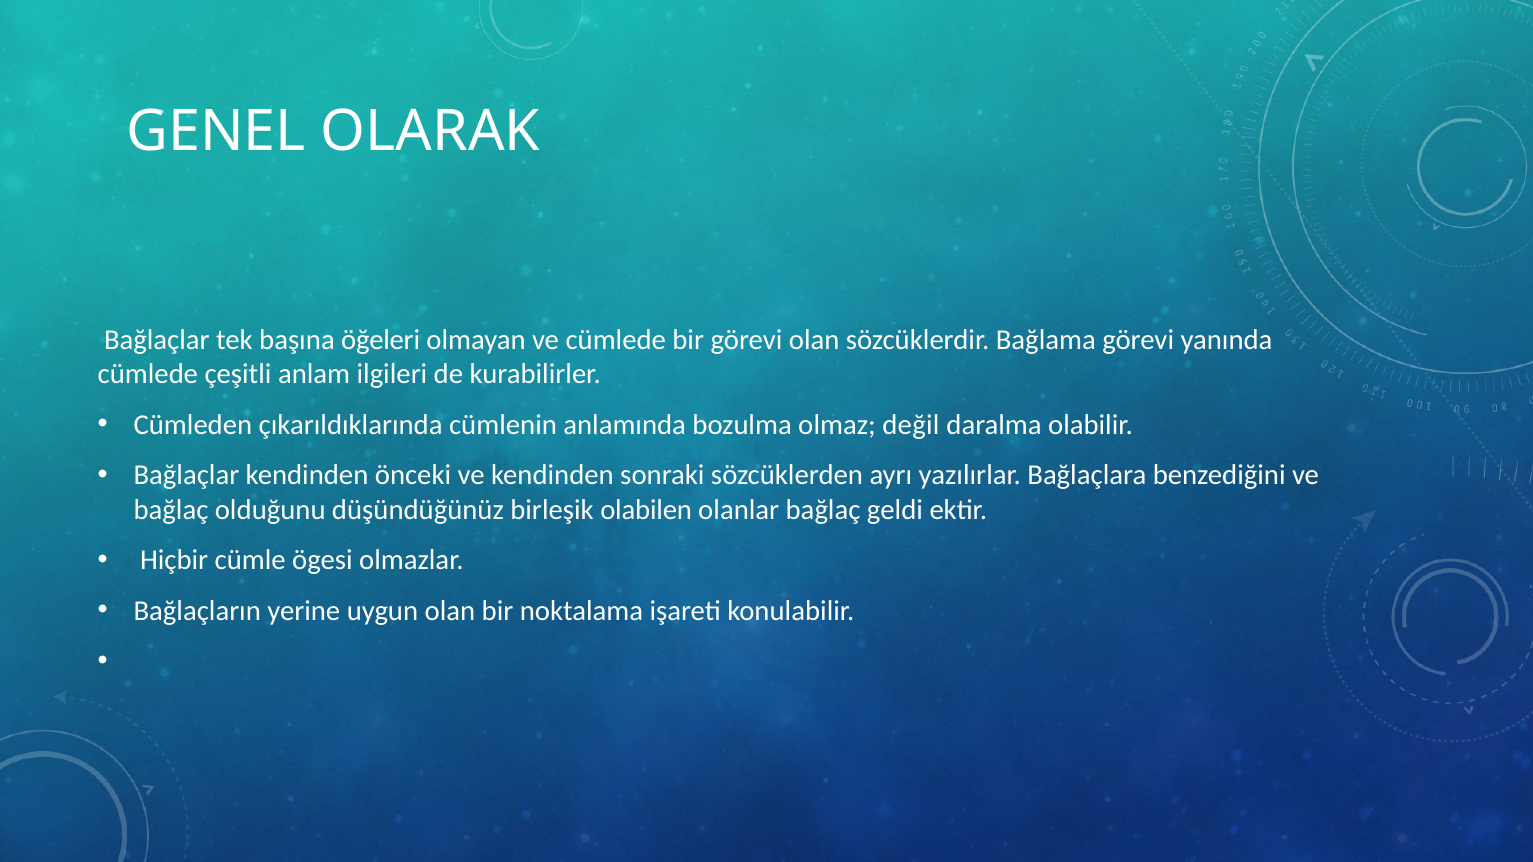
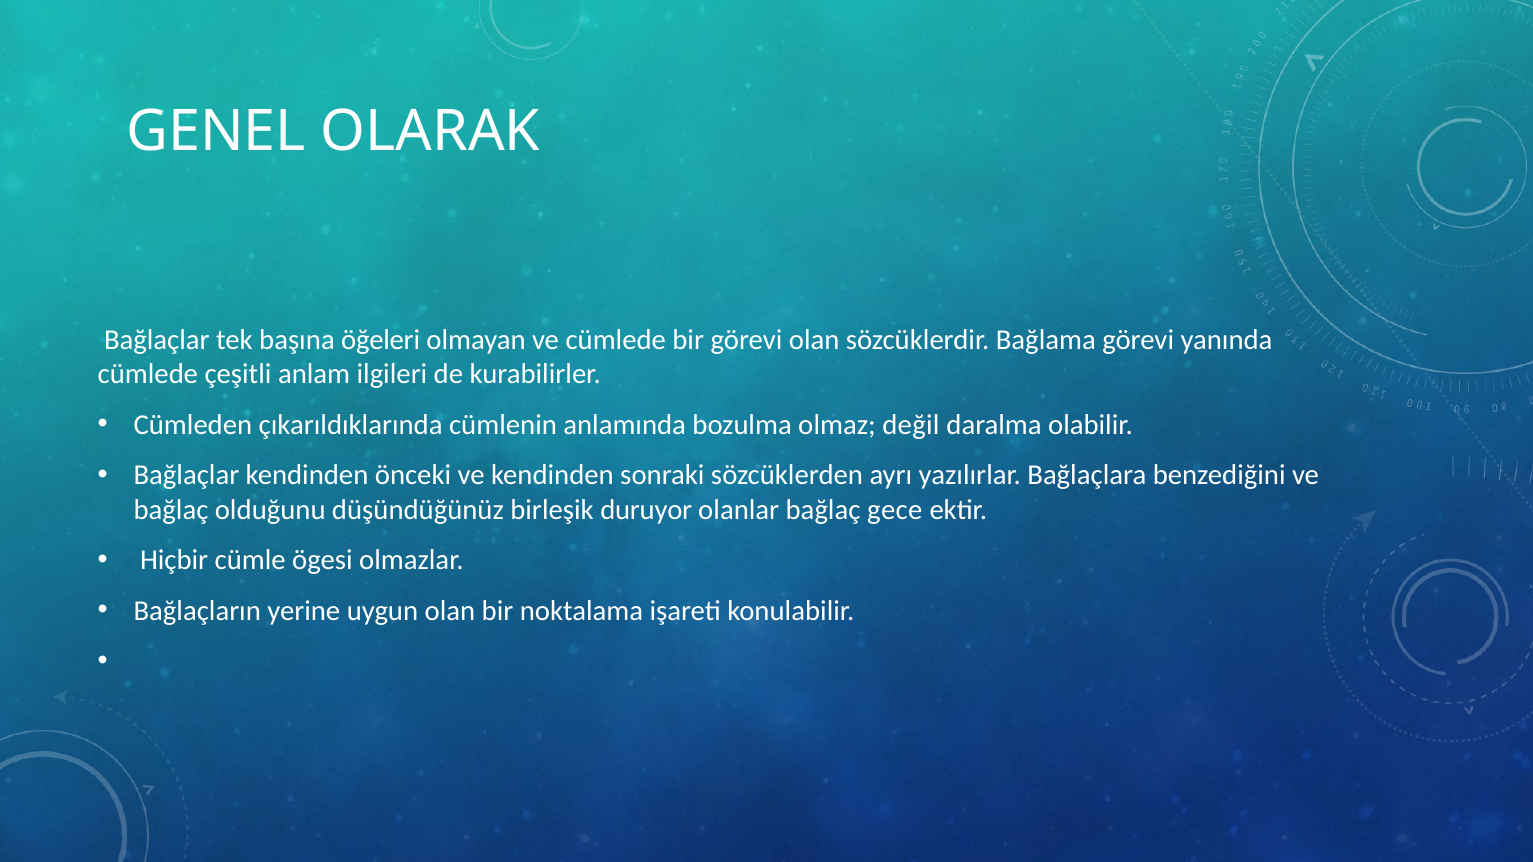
olabilen: olabilen -> duruyor (646, 510)
geldi: geldi -> gece (895, 510)
